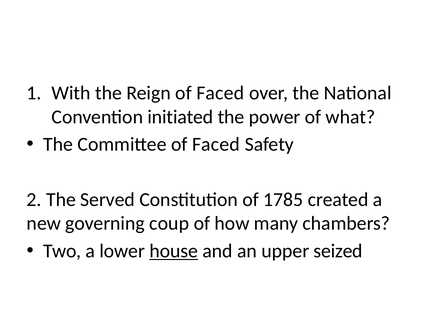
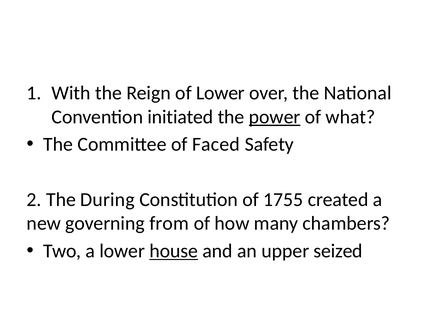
Reign of Faced: Faced -> Lower (220, 93)
power underline: none -> present (275, 117)
Served: Served -> During (108, 200)
1785: 1785 -> 1755 (283, 200)
coup: coup -> from (169, 223)
